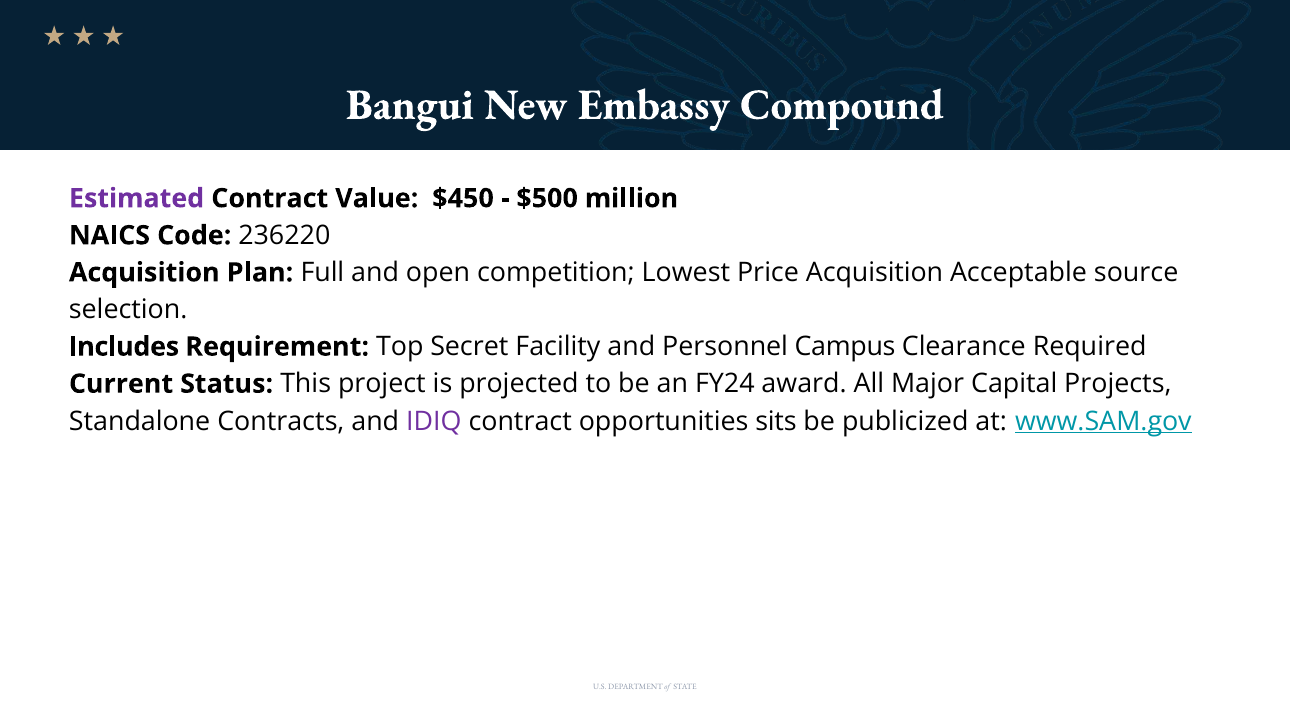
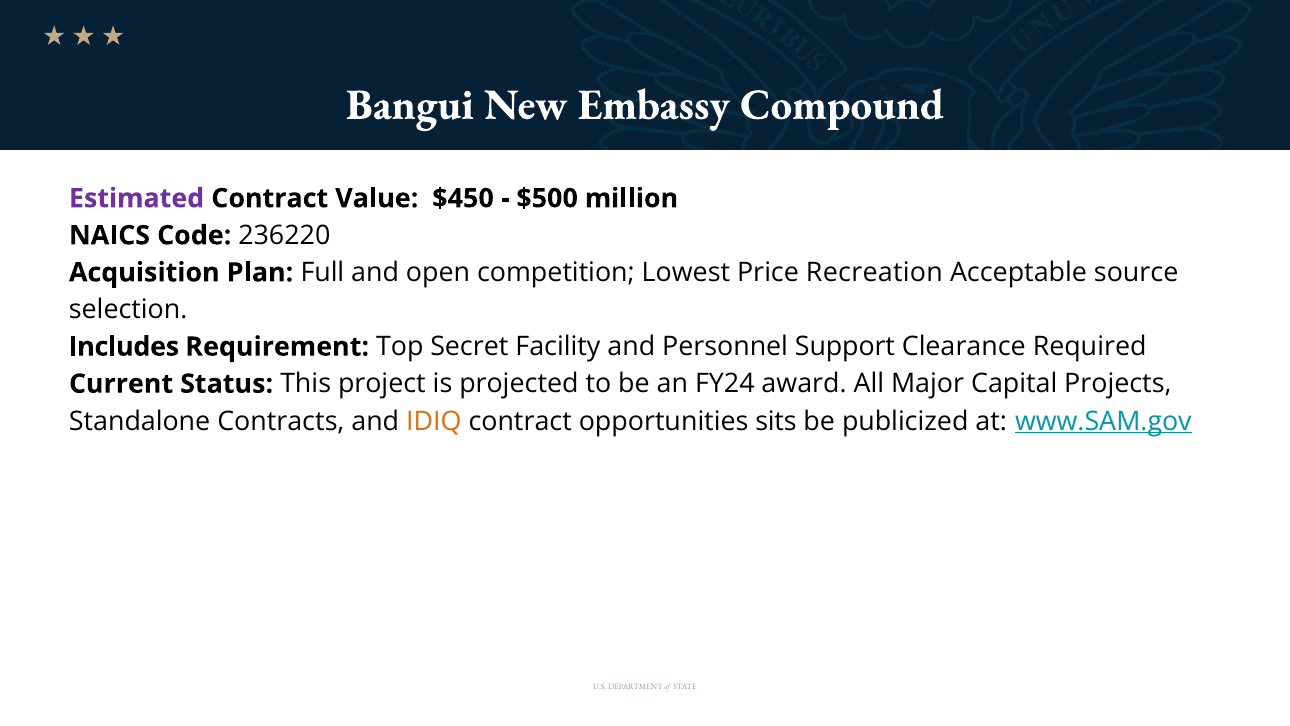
Price Acquisition: Acquisition -> Recreation (874, 272)
Campus: Campus -> Support (845, 347)
IDIQ colour: purple -> orange (434, 421)
